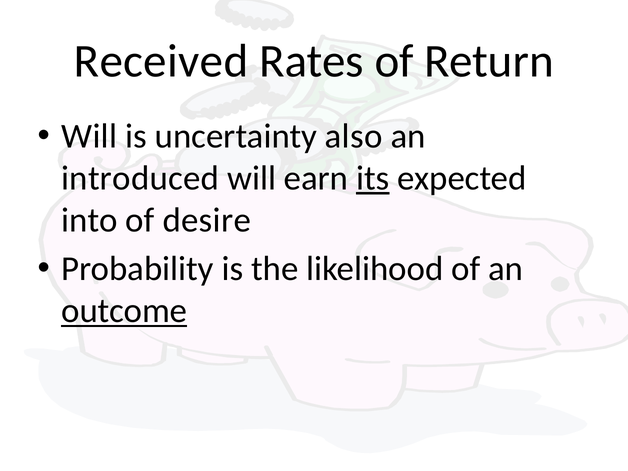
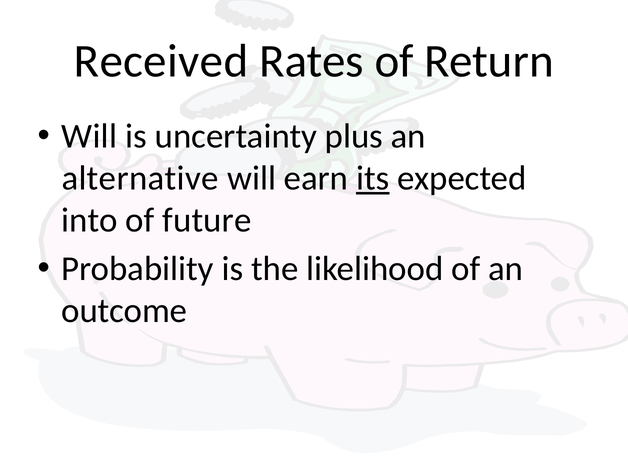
also: also -> plus (354, 136)
introduced: introduced -> alternative (140, 178)
desire: desire -> future (207, 220)
outcome underline: present -> none (124, 311)
